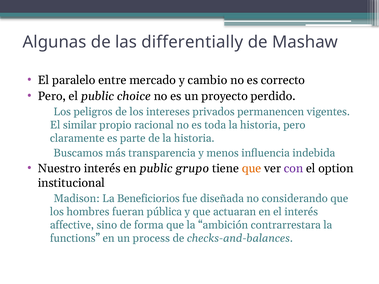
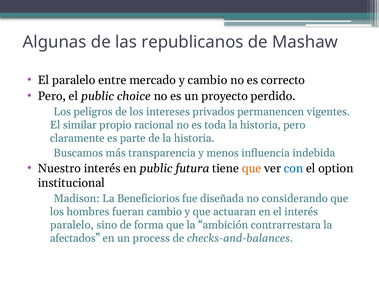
differentially: differentially -> republicanos (192, 42)
grupo: grupo -> futura (193, 169)
con colour: purple -> blue (294, 169)
fueran pública: pública -> cambio (164, 212)
affective: affective -> paralelo (72, 225)
functions: functions -> afectados (75, 238)
